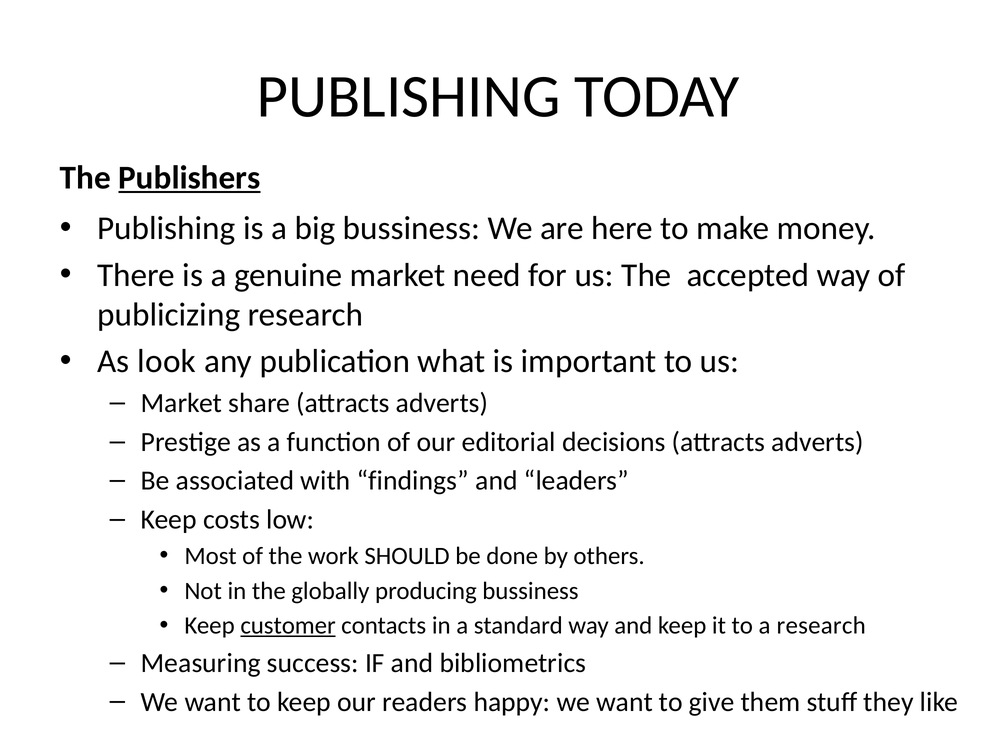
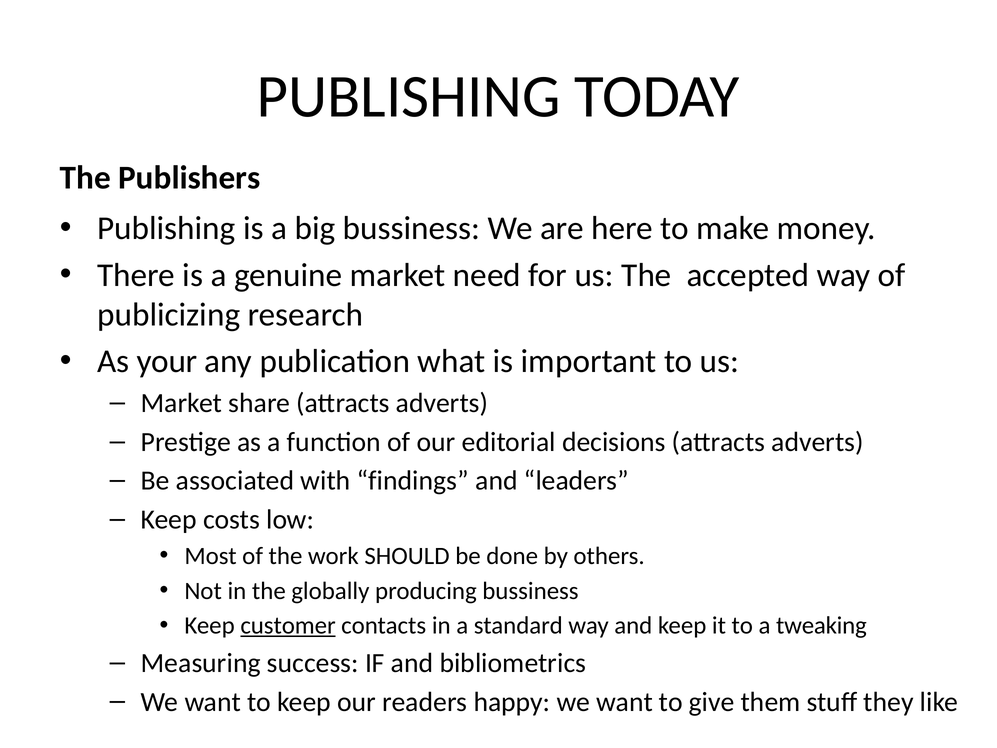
Publishers underline: present -> none (189, 178)
look: look -> your (167, 361)
a research: research -> tweaking (821, 626)
